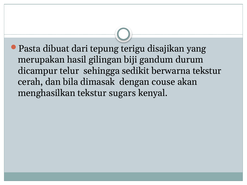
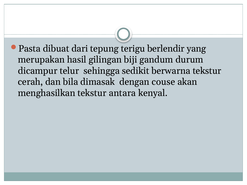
disajikan: disajikan -> berlendir (166, 49)
sugars: sugars -> antara (122, 93)
